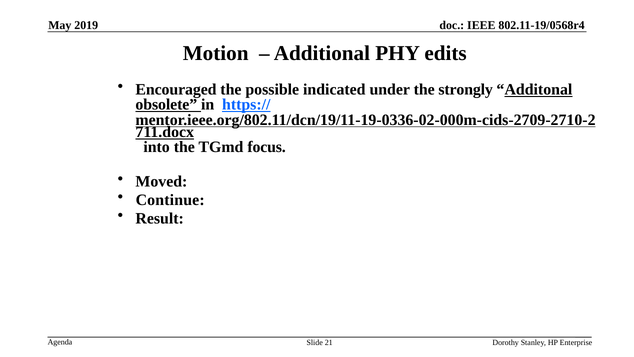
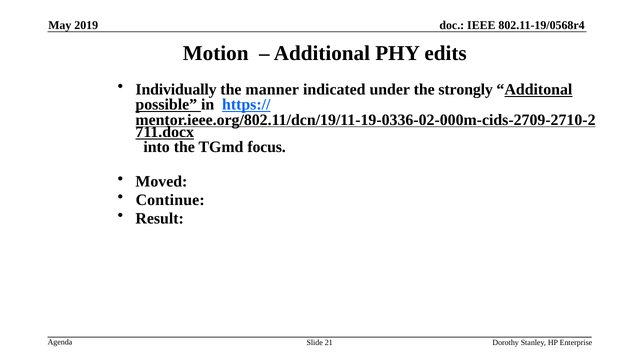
Encouraged: Encouraged -> Individually (176, 89)
possible: possible -> manner (272, 89)
obsolete: obsolete -> possible (166, 104)
